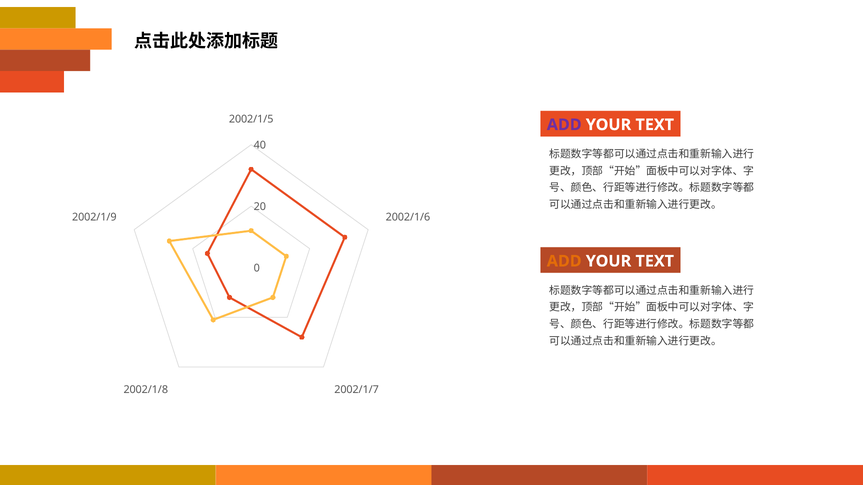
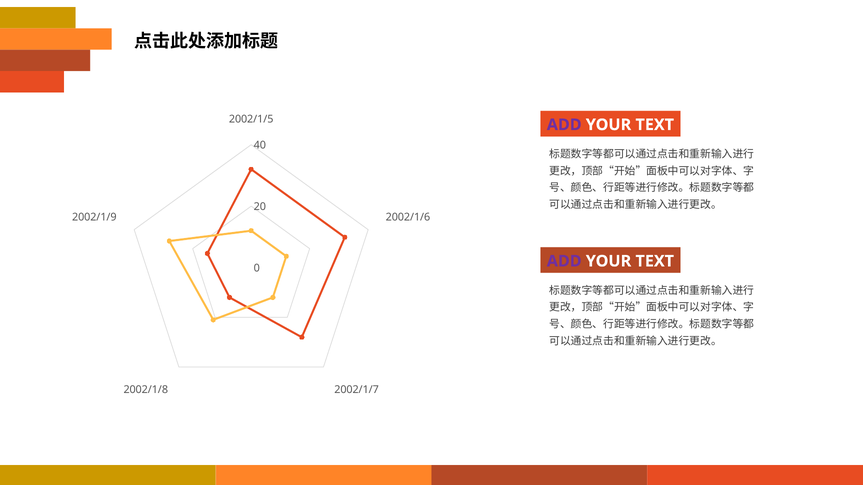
ADD colour: orange -> purple (564, 261)
